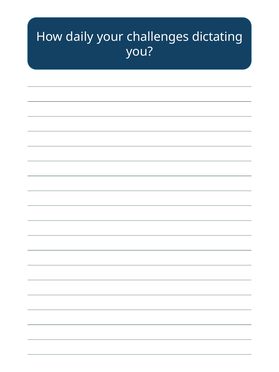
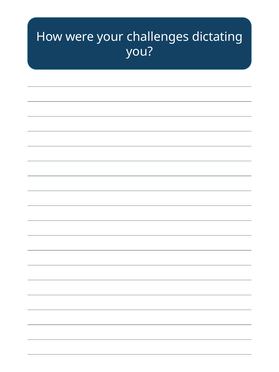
daily: daily -> were (80, 37)
